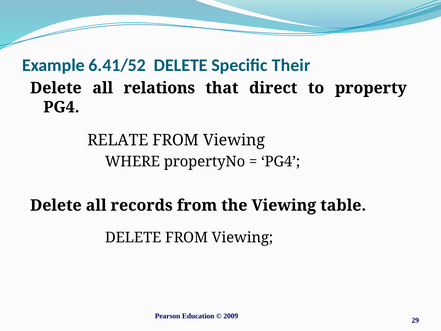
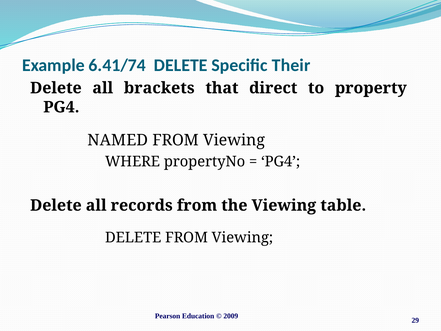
6.41/52: 6.41/52 -> 6.41/74 (117, 65)
relations: relations -> brackets (159, 88)
RELATE: RELATE -> NAMED (118, 140)
